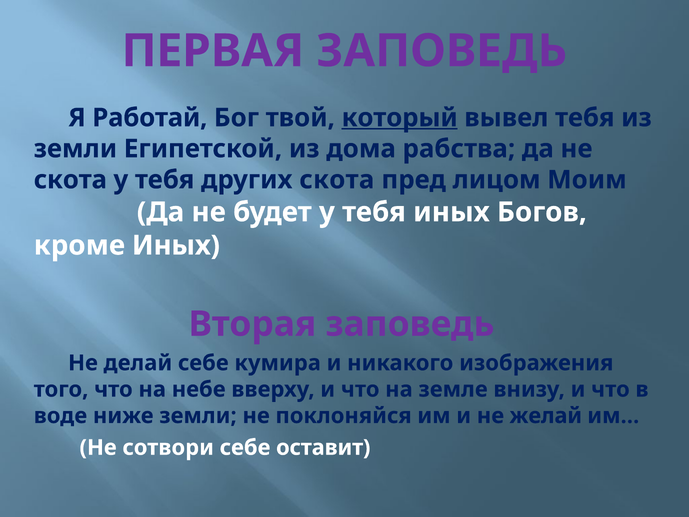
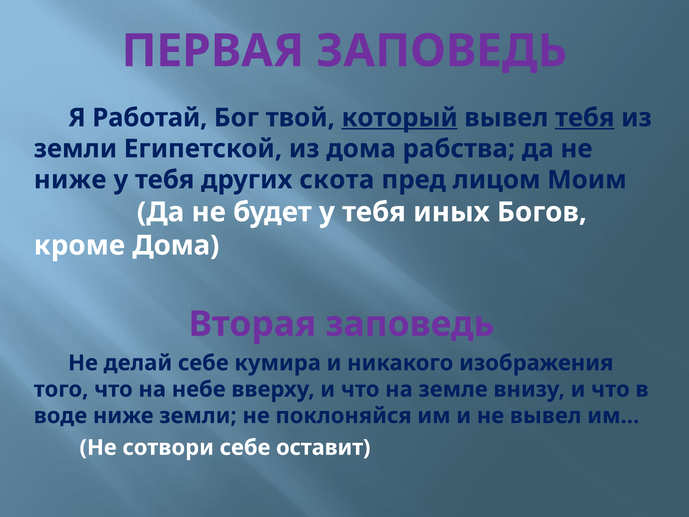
тебя underline: none -> present (585, 118)
скота: скота -> ниже (70, 180)
кроме Иных: Иных -> Дома (176, 245)
не желай: желай -> вывел (546, 416)
